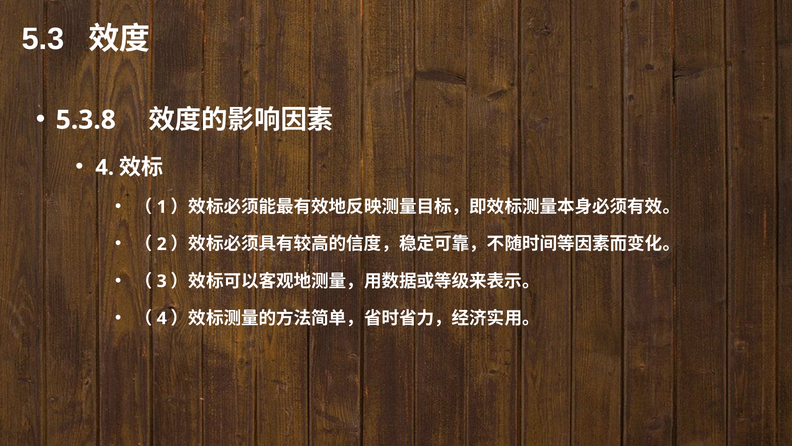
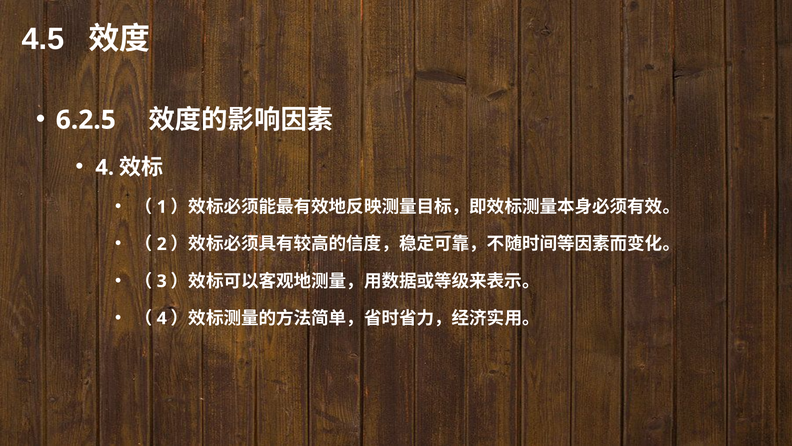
5.3: 5.3 -> 4.5 (43, 39)
5.3.8: 5.3.8 -> 6.2.5 (86, 120)
